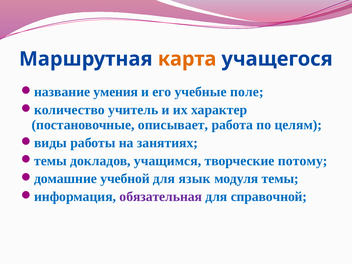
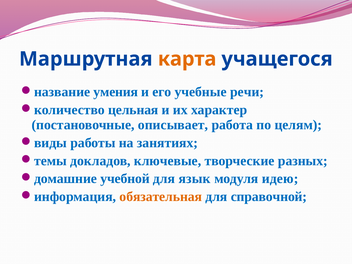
поле: поле -> речи (247, 92)
учитель: учитель -> цельная (133, 110)
учащимся: учащимся -> ключевые (168, 161)
потому: потому -> разных (303, 161)
темы: темы -> идею (280, 179)
обязательная colour: purple -> orange (161, 197)
